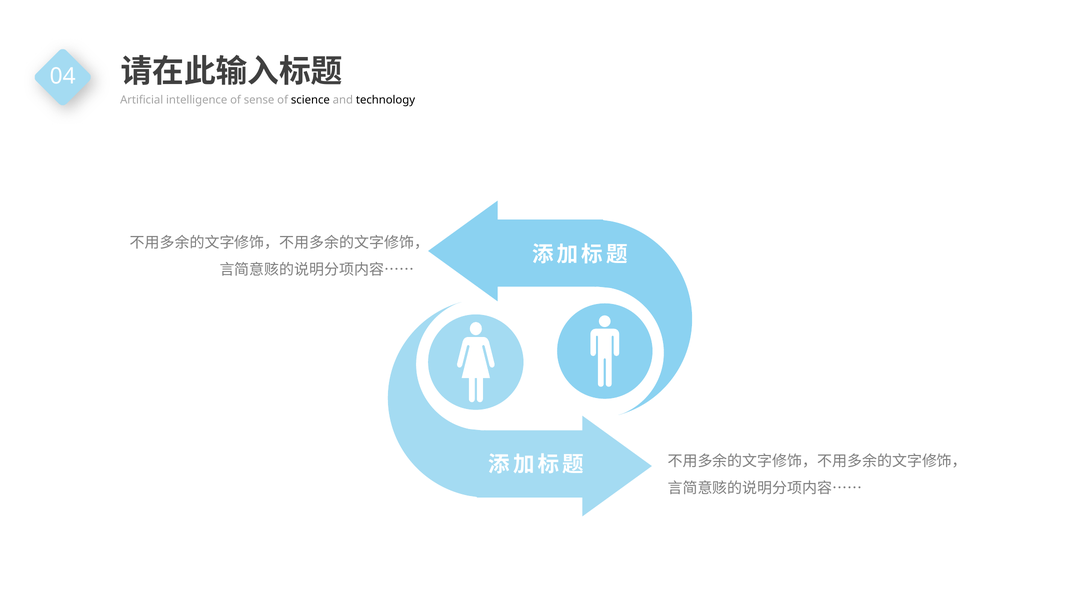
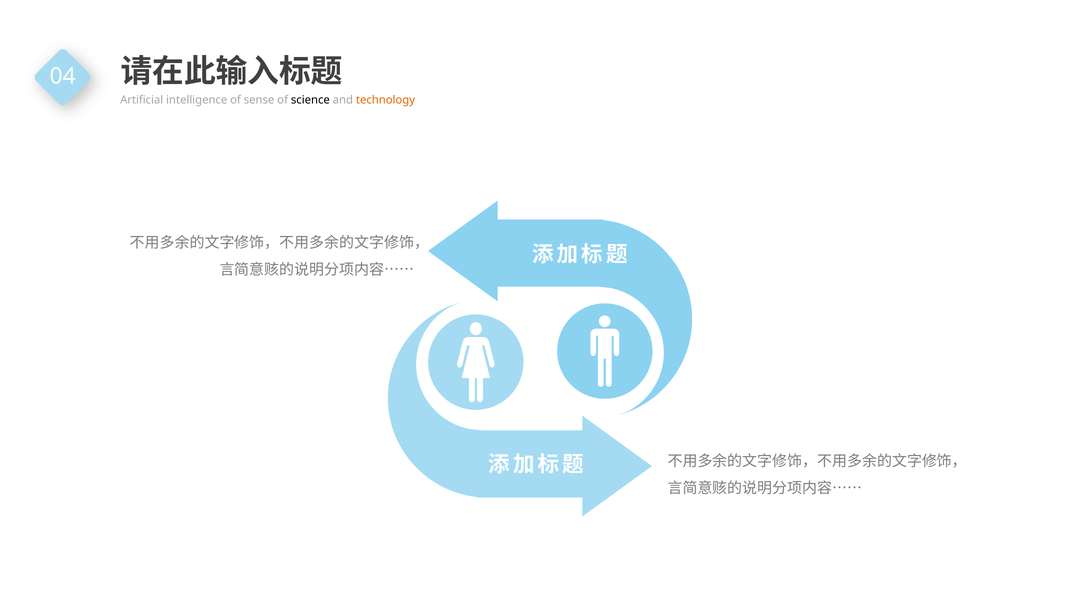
technology colour: black -> orange (386, 100)
